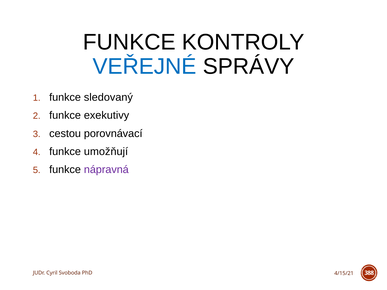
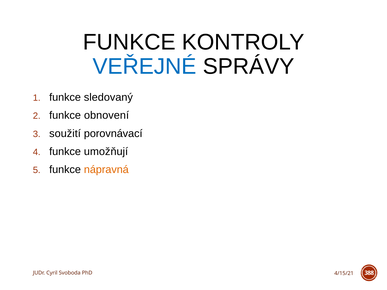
exekutivy: exekutivy -> obnovení (107, 116)
cestou: cestou -> soužití (65, 134)
nápravná colour: purple -> orange (106, 170)
